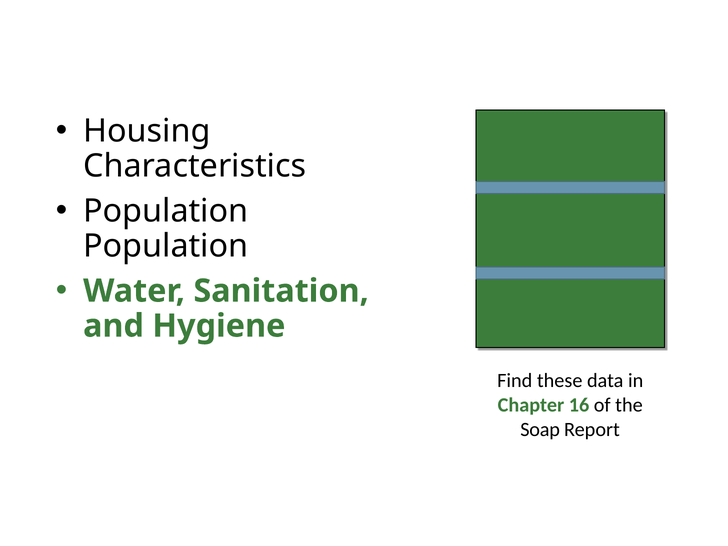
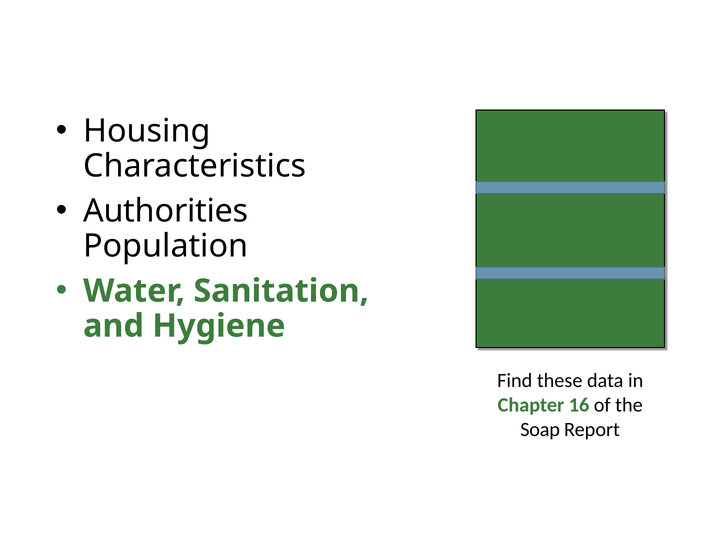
Population: Population -> Authorities (166, 211)
